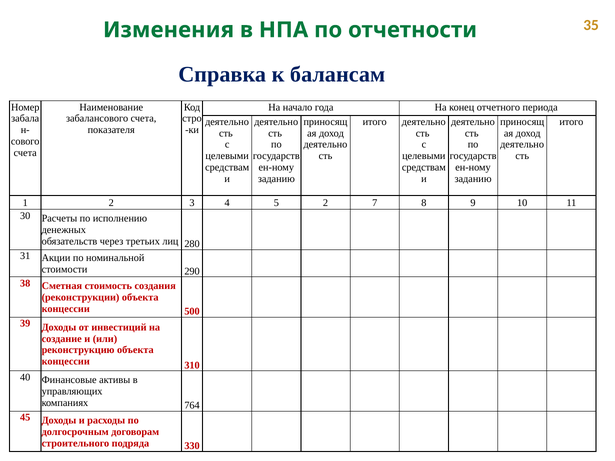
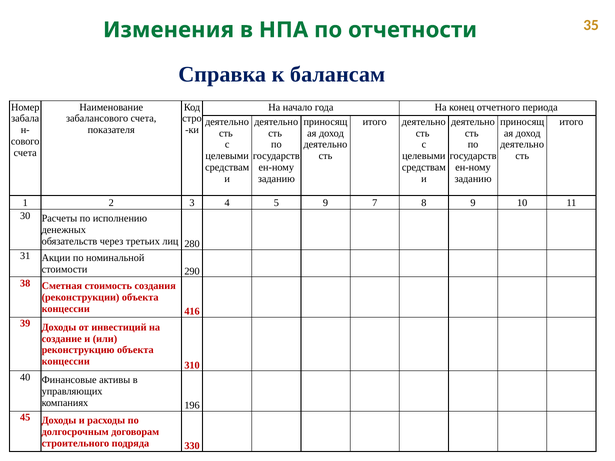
5 2: 2 -> 9 (326, 203)
500: 500 -> 416 (192, 312)
764: 764 -> 196 (192, 406)
